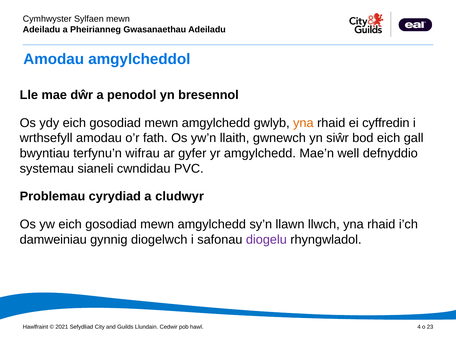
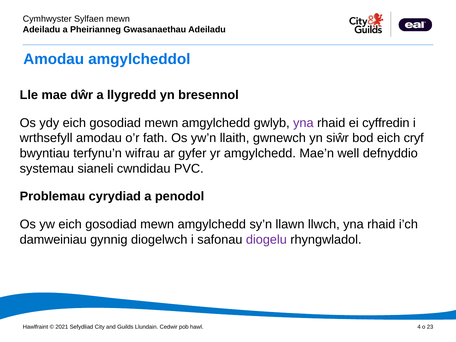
penodol: penodol -> llygredd (132, 95)
yna colour: orange -> purple (303, 123)
gall: gall -> cryf (414, 138)
cludwyr: cludwyr -> penodol (180, 196)
